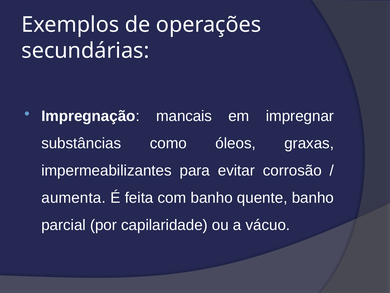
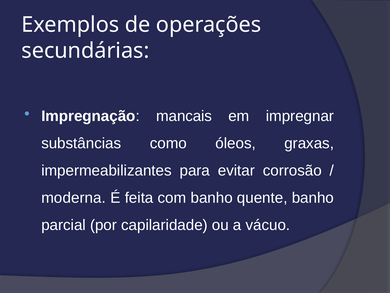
aumenta: aumenta -> moderna (74, 198)
